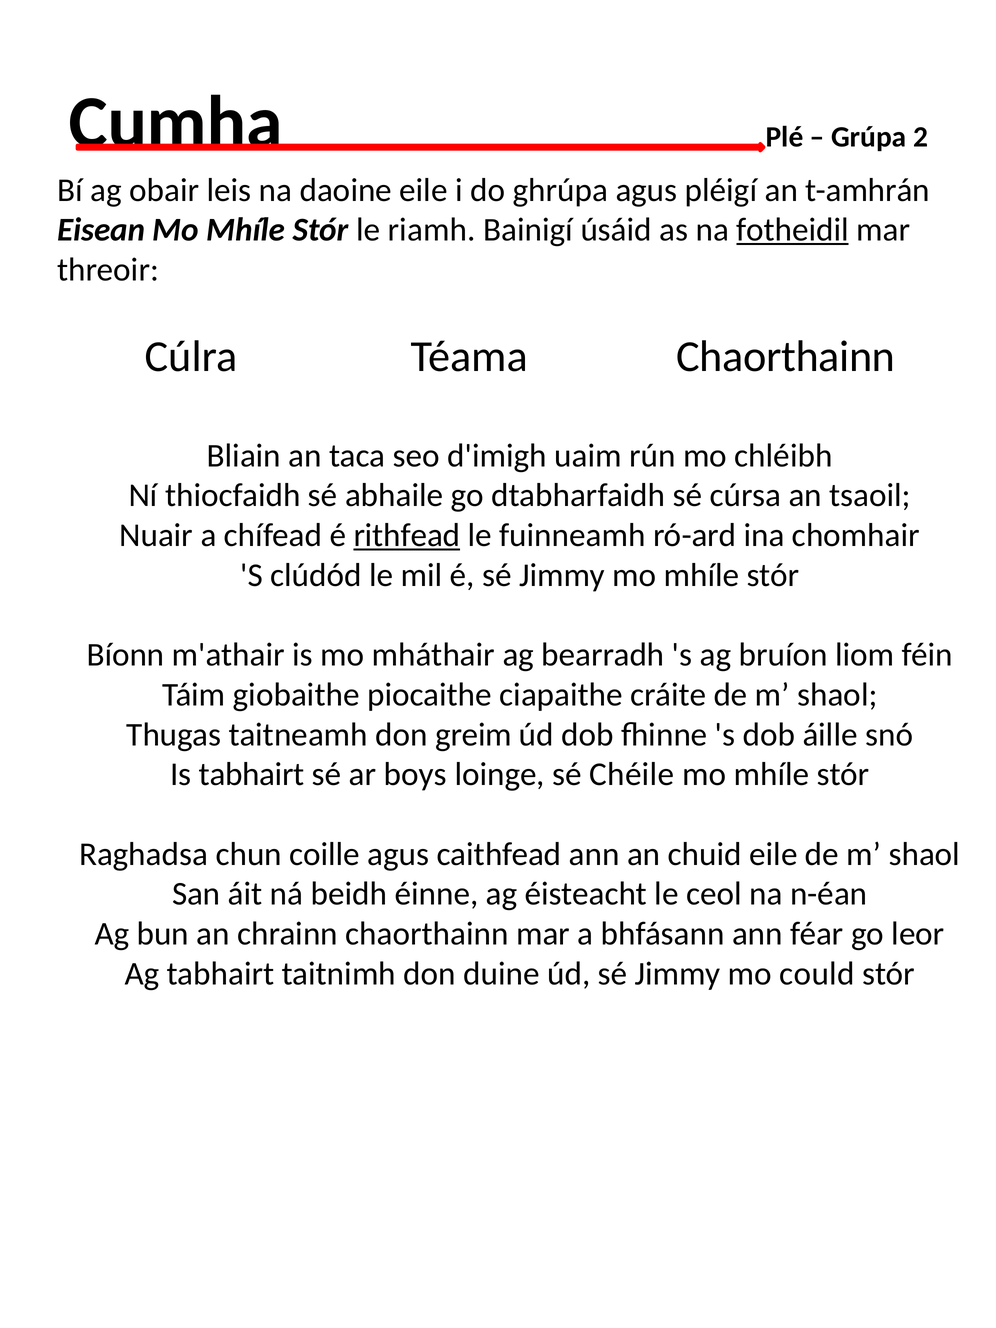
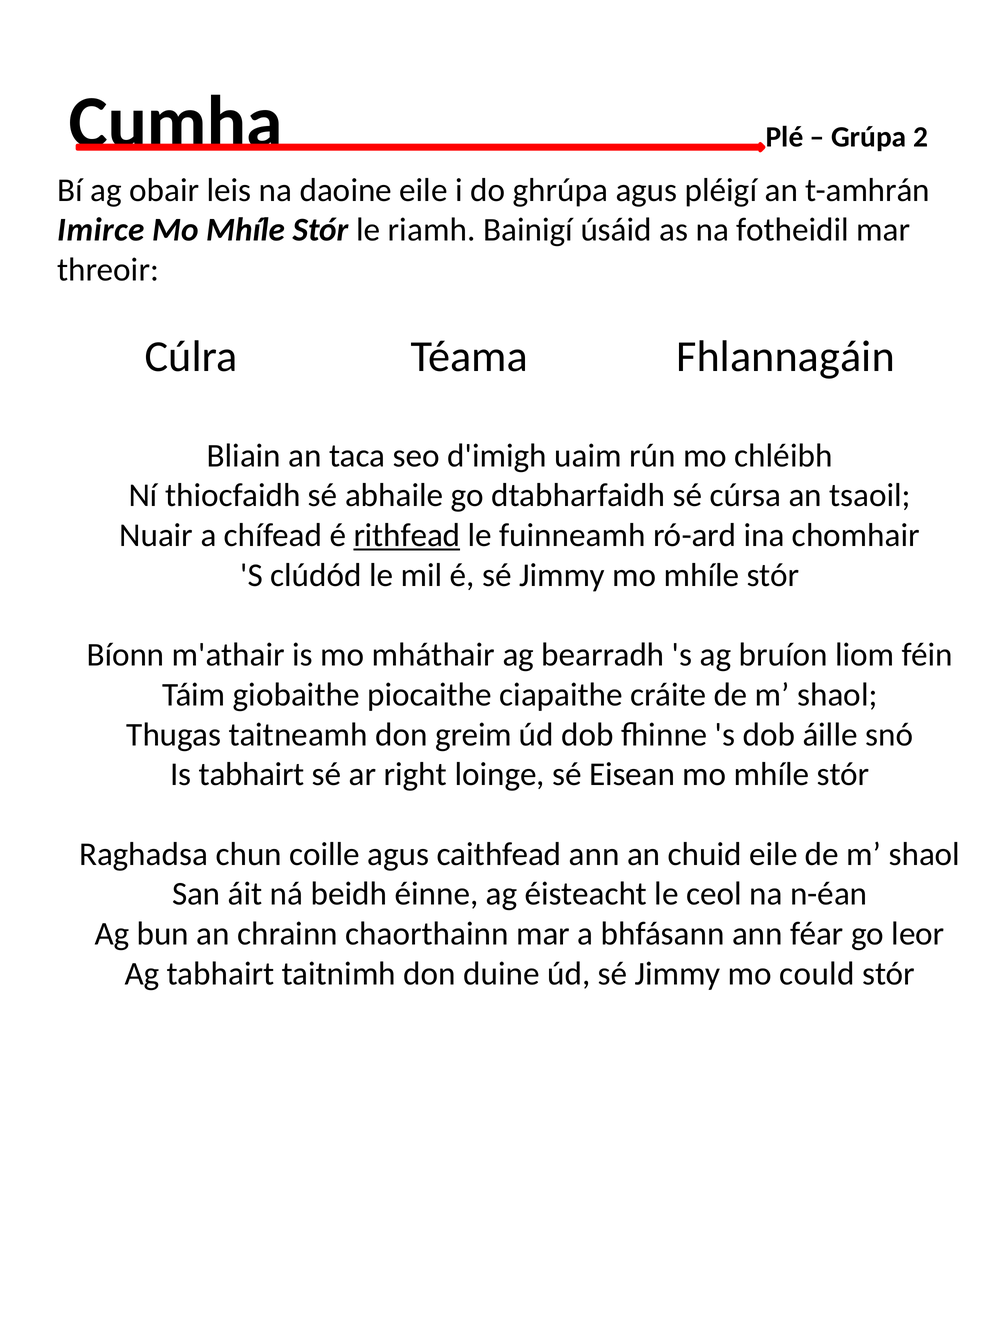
Eisean: Eisean -> Imirce (101, 230)
fotheidil underline: present -> none (793, 230)
Téama Chaorthainn: Chaorthainn -> Fhlannagáin (785, 357)
boys: boys -> right (415, 774)
Chéile: Chéile -> Eisean (632, 774)
